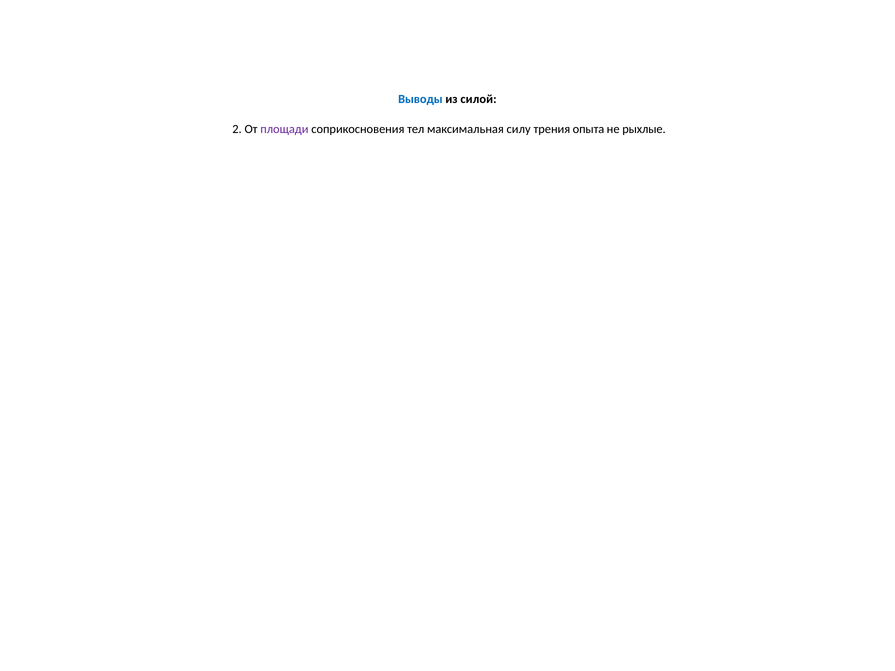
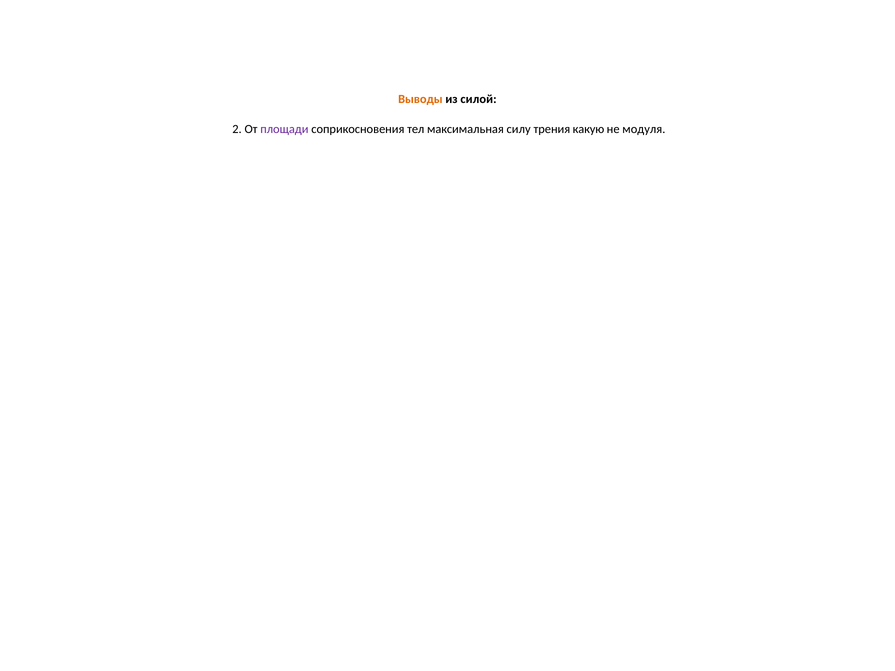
Выводы colour: blue -> orange (420, 99)
опыта: опыта -> какую (589, 129)
рыхлые: рыхлые -> модуля (644, 129)
